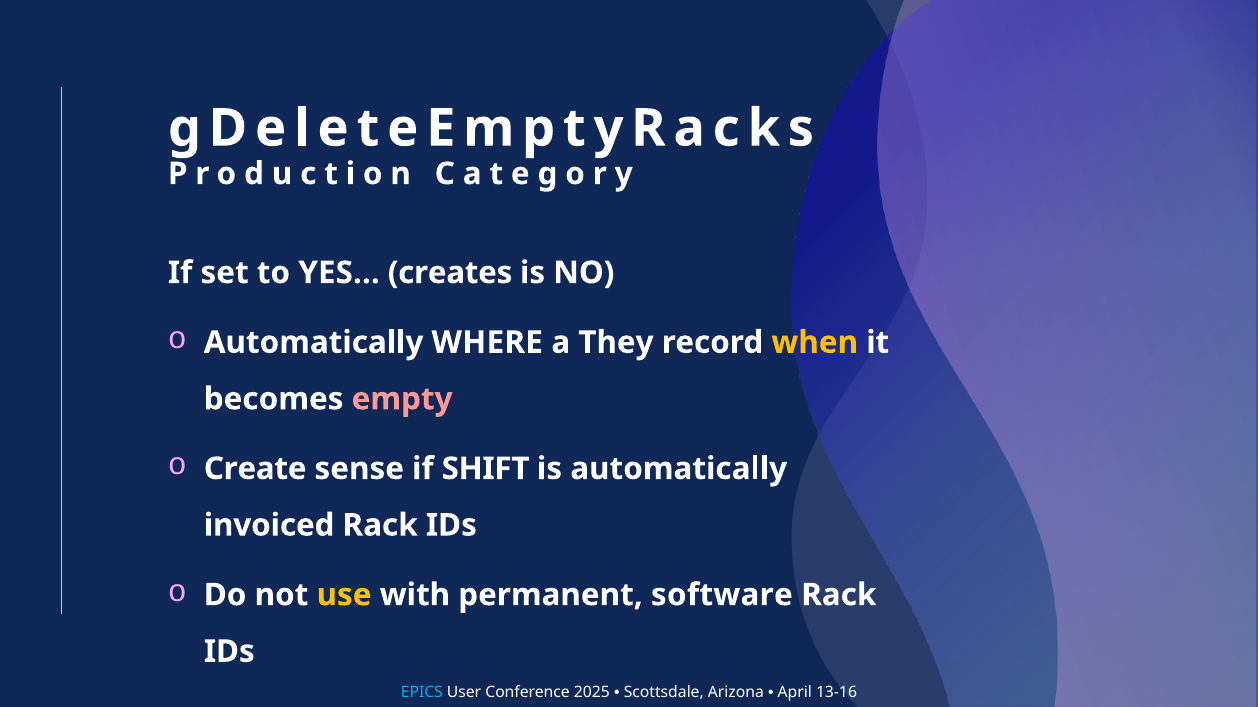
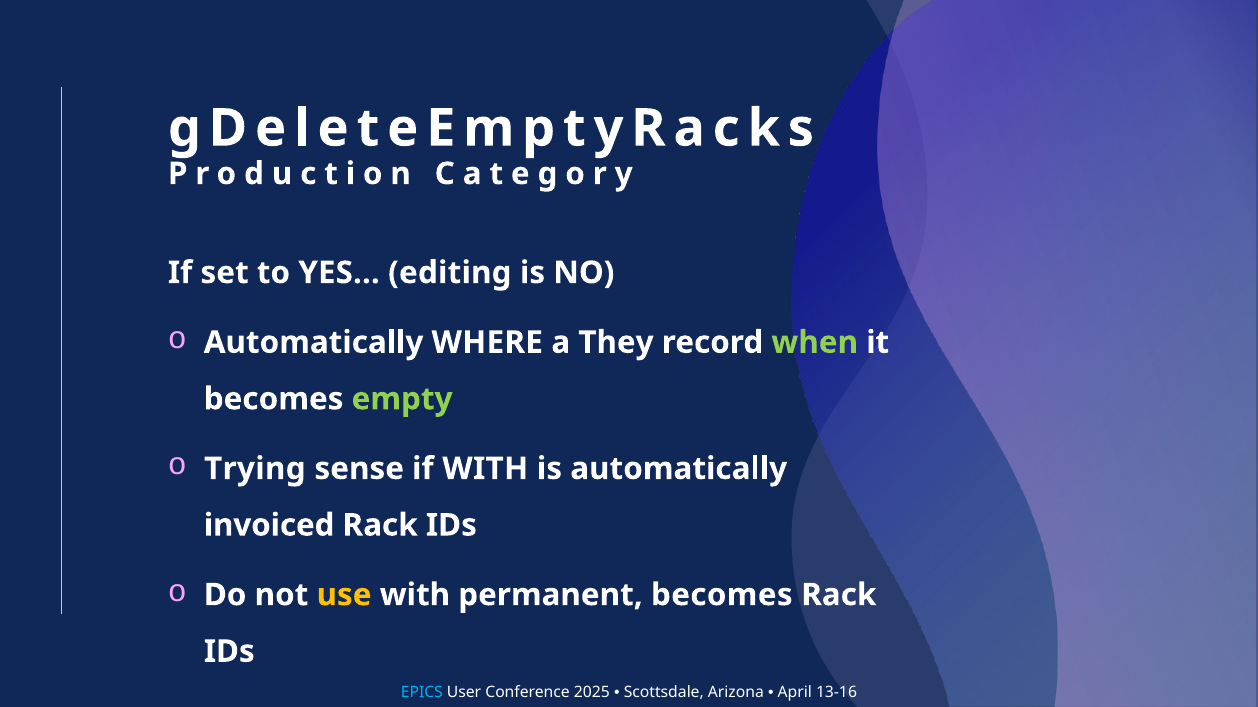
creates: creates -> editing (450, 273)
when colour: yellow -> light green (815, 343)
empty colour: pink -> light green (402, 399)
Create: Create -> Trying (255, 469)
if SHIFT: SHIFT -> WITH (485, 469)
permanent software: software -> becomes (722, 595)
